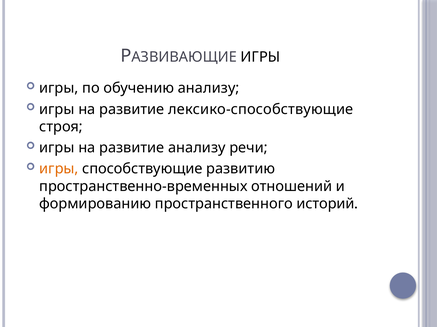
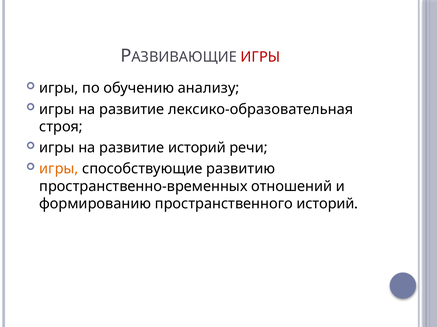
ИГРЫ colour: black -> red (260, 57)
лексико-способствующие: лексико-способствующие -> лексико-образовательная (261, 110)
развитие анализу: анализу -> историй (197, 148)
